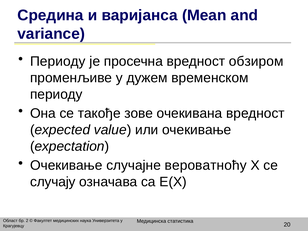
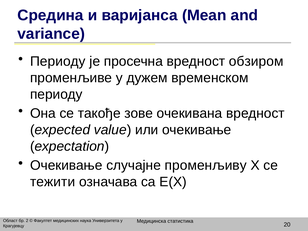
вероватноћу: вероватноћу -> променљиву (206, 165)
случају: случају -> тежити (53, 182)
